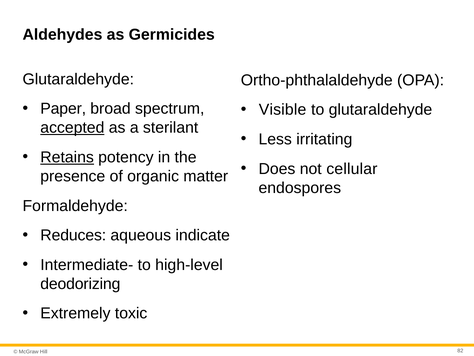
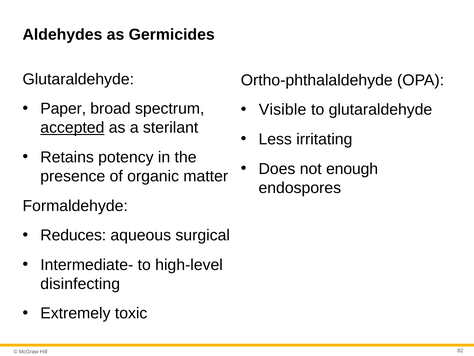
Retains underline: present -> none (67, 157)
cellular: cellular -> enough (352, 169)
indicate: indicate -> surgical (203, 235)
deodorizing: deodorizing -> disinfecting (80, 283)
